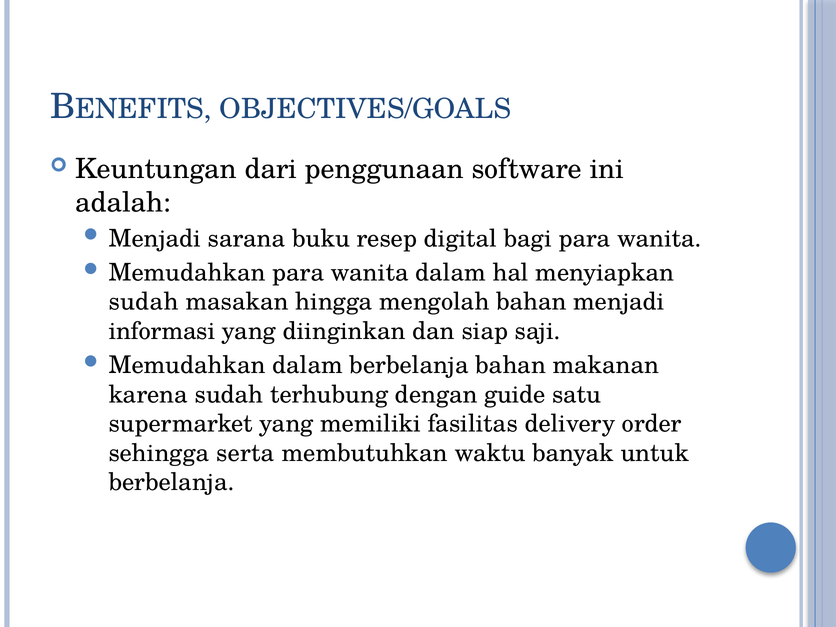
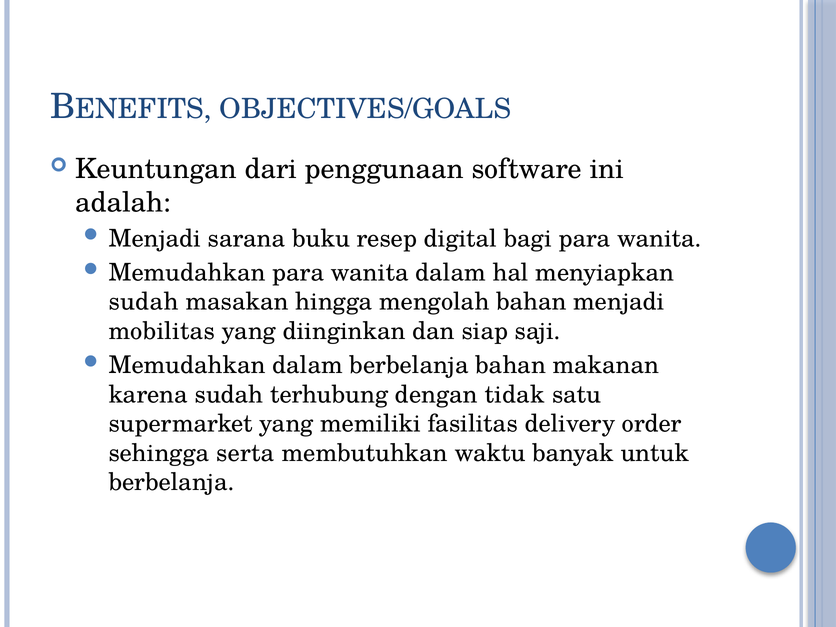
informasi: informasi -> mobilitas (162, 331)
guide: guide -> tidak (515, 395)
